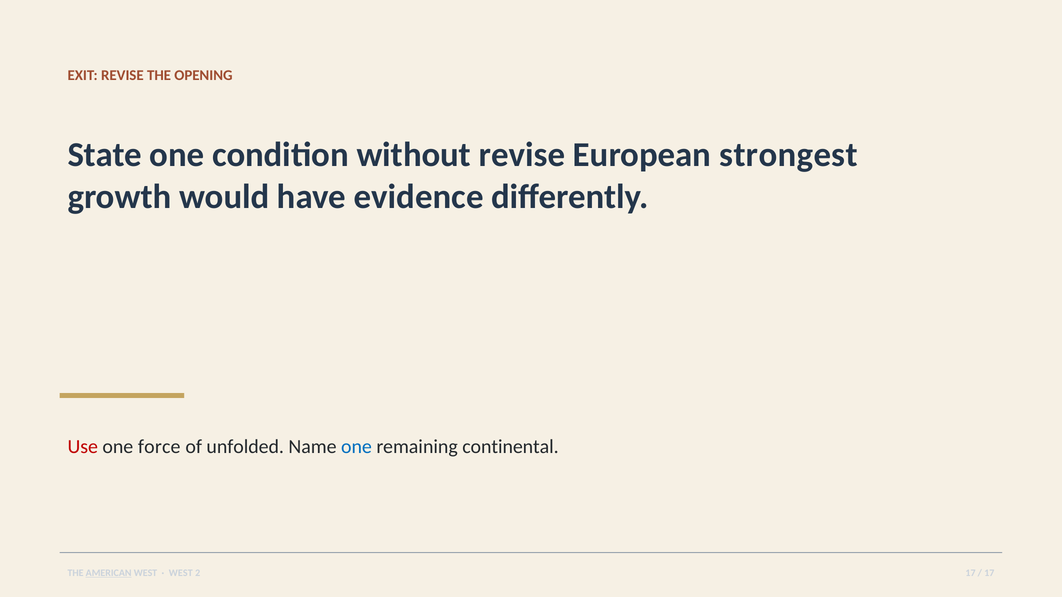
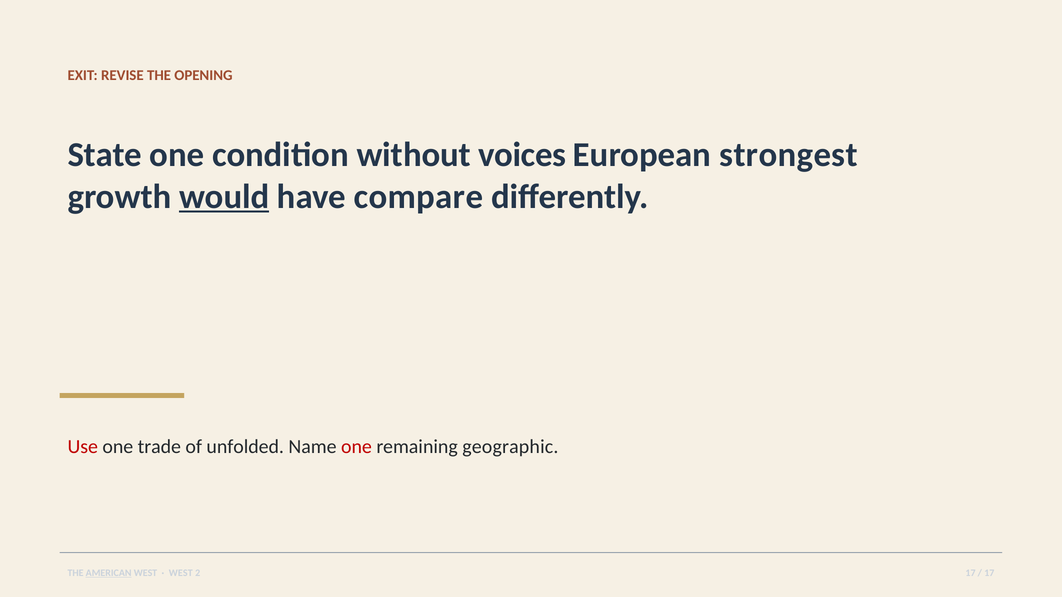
without revise: revise -> voices (522, 155)
would underline: none -> present (224, 197)
evidence: evidence -> compare (419, 197)
force: force -> trade (159, 447)
one colour: blue -> red (356, 447)
continental: continental -> geographic (510, 447)
